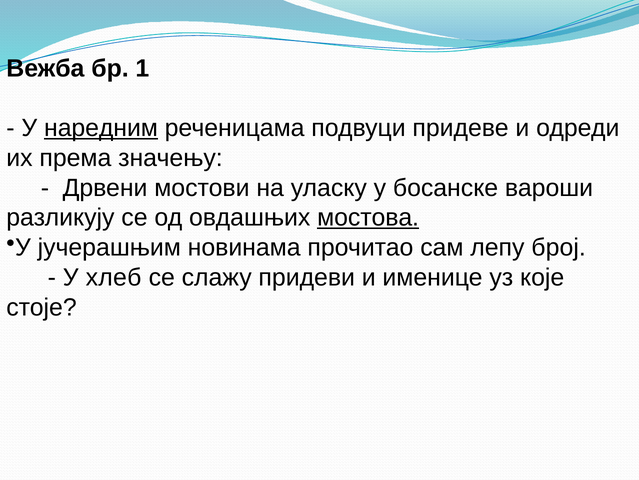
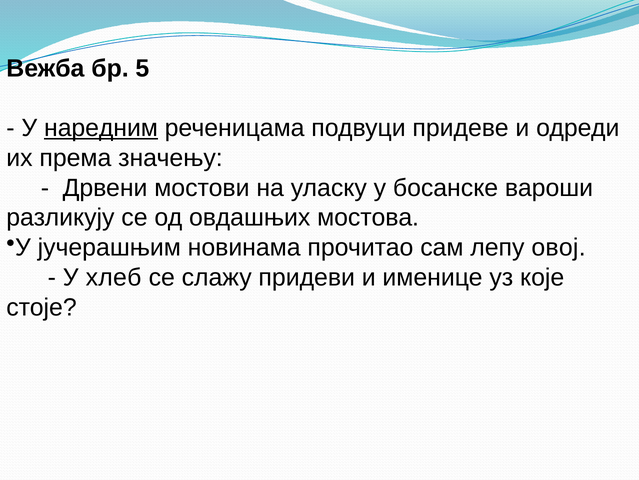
1: 1 -> 5 (142, 68)
мостова underline: present -> none (368, 217)
број: број -> овој (559, 247)
